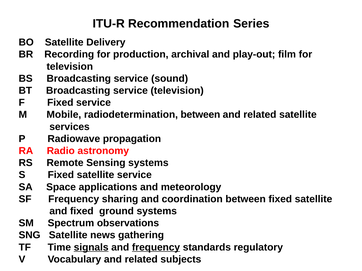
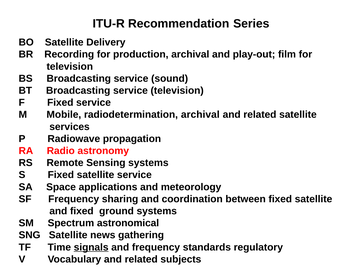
radiodetermination between: between -> archival (200, 115)
observations: observations -> astronomical (128, 224)
frequency underline: present -> none (156, 248)
